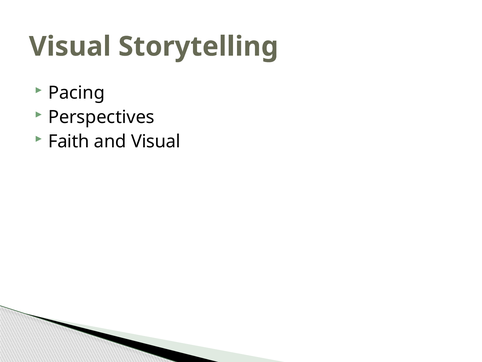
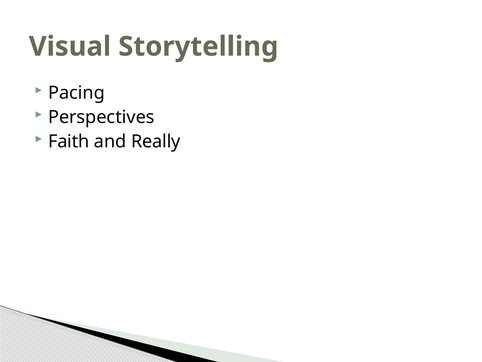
and Visual: Visual -> Really (156, 141)
